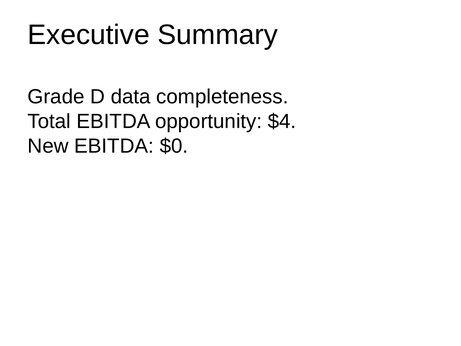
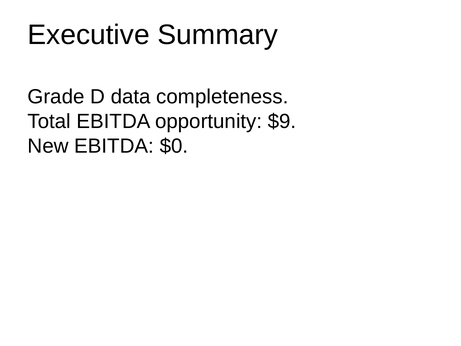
$4: $4 -> $9 (282, 121)
